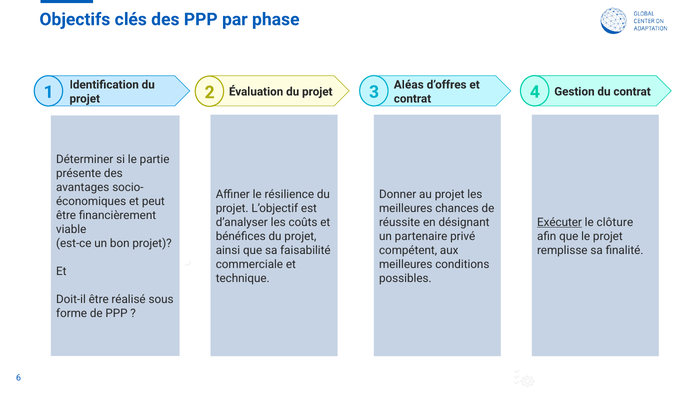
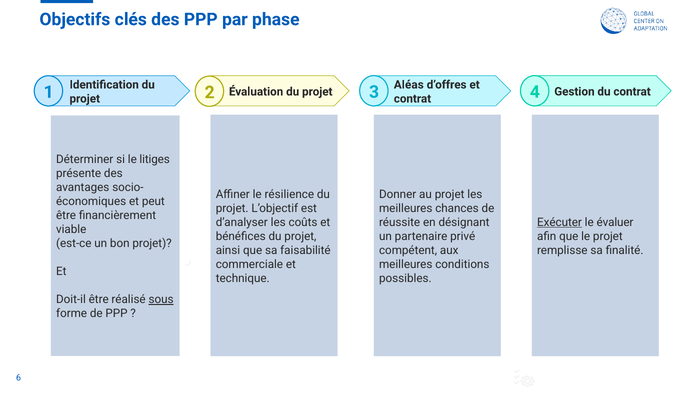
partie: partie -> litiges (155, 159)
clôture: clôture -> évaluer (615, 222)
sous underline: none -> present (161, 299)
